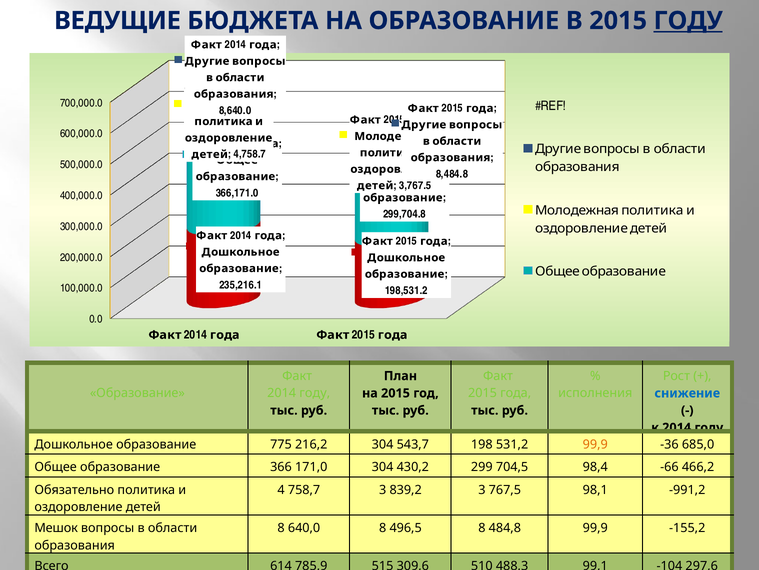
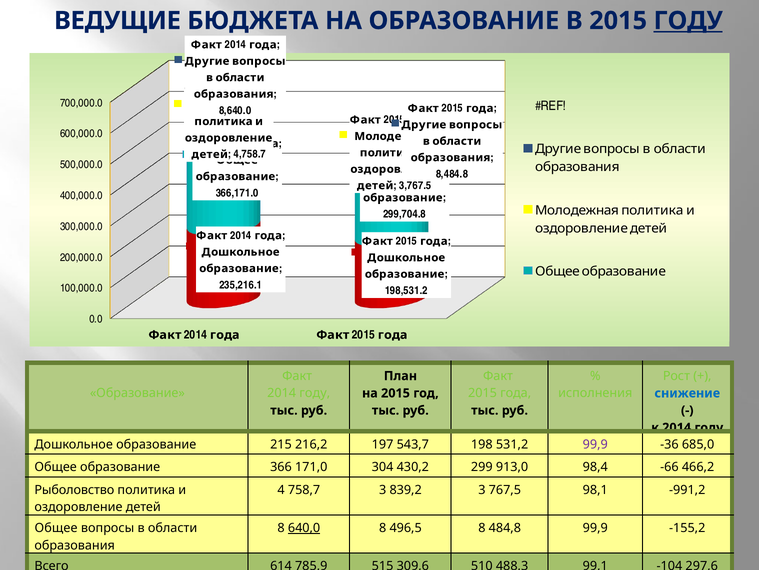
775: 775 -> 215 (281, 444)
216,2 304: 304 -> 197 (383, 444)
99,9 colour: orange -> purple (595, 444)
704,5: 704,5 -> 913,0 (512, 467)
Обязательно: Обязательно -> Рыболовство (74, 489)
Мешок: Мешок -> Общее (56, 527)
640,0 underline: none -> present (304, 527)
